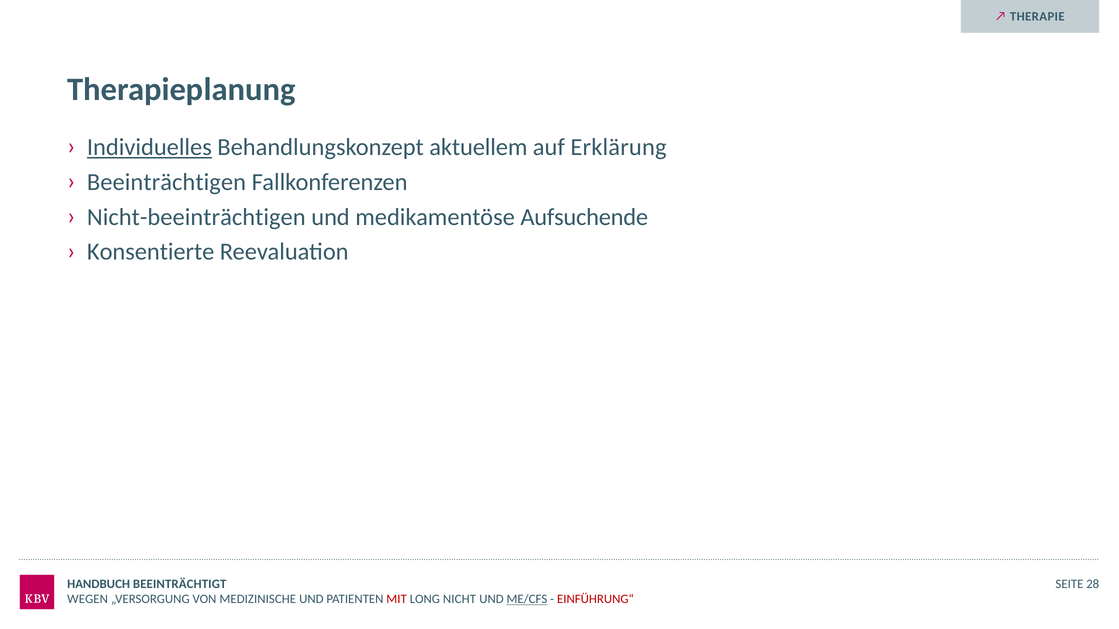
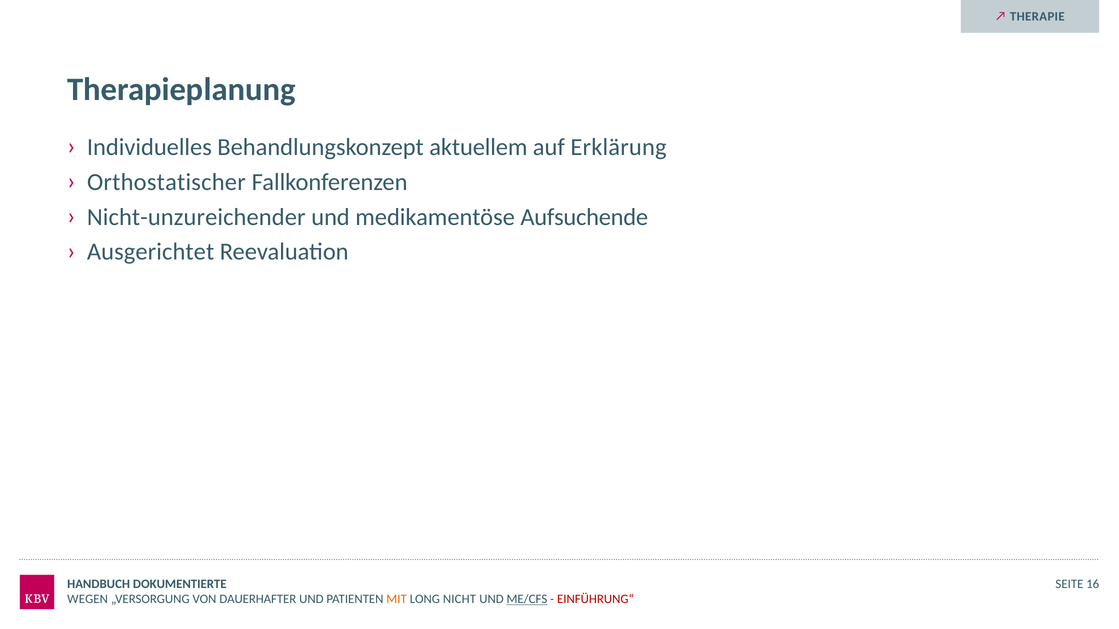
Individuelles underline: present -> none (149, 147)
Beeinträchtigen: Beeinträchtigen -> Orthostatischer (166, 182)
Nicht-beeinträchtigen: Nicht-beeinträchtigen -> Nicht-unzureichender (196, 217)
Konsentierte: Konsentierte -> Ausgerichtet (151, 252)
BEEINTRÄCHTIGT: BEEINTRÄCHTIGT -> DOKUMENTIERTE (180, 584)
28: 28 -> 16 (1093, 584)
MEDIZINISCHE: MEDIZINISCHE -> DAUERHAFTER (258, 600)
MIT colour: red -> orange (397, 600)
